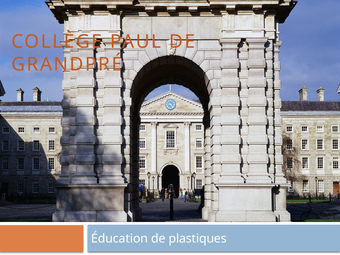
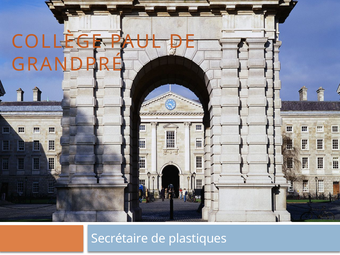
Éducation: Éducation -> Secrétaire (120, 239)
